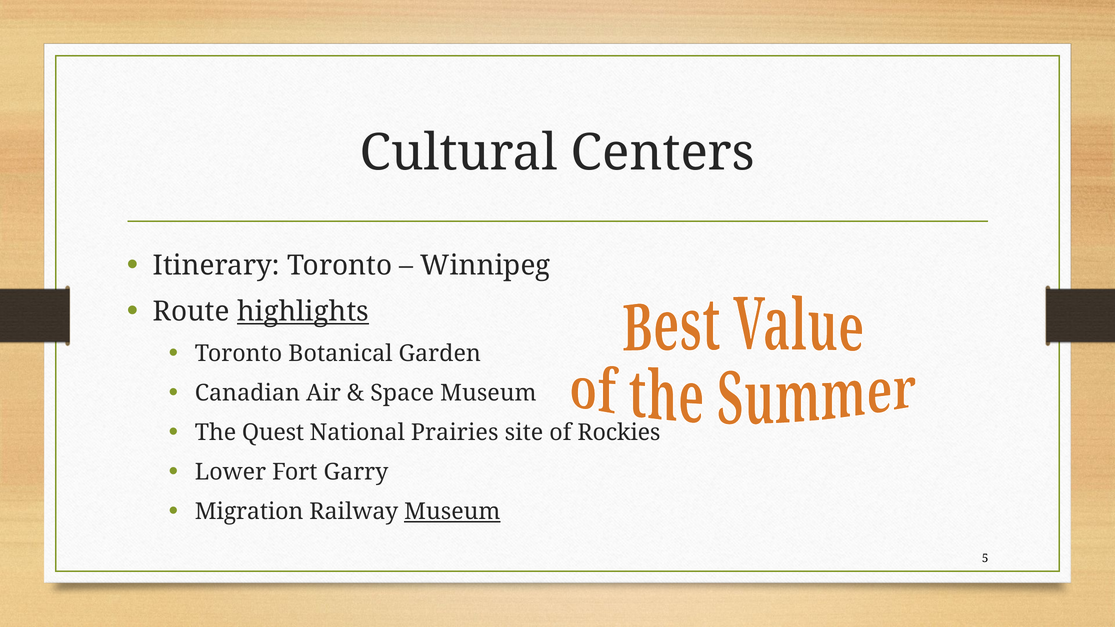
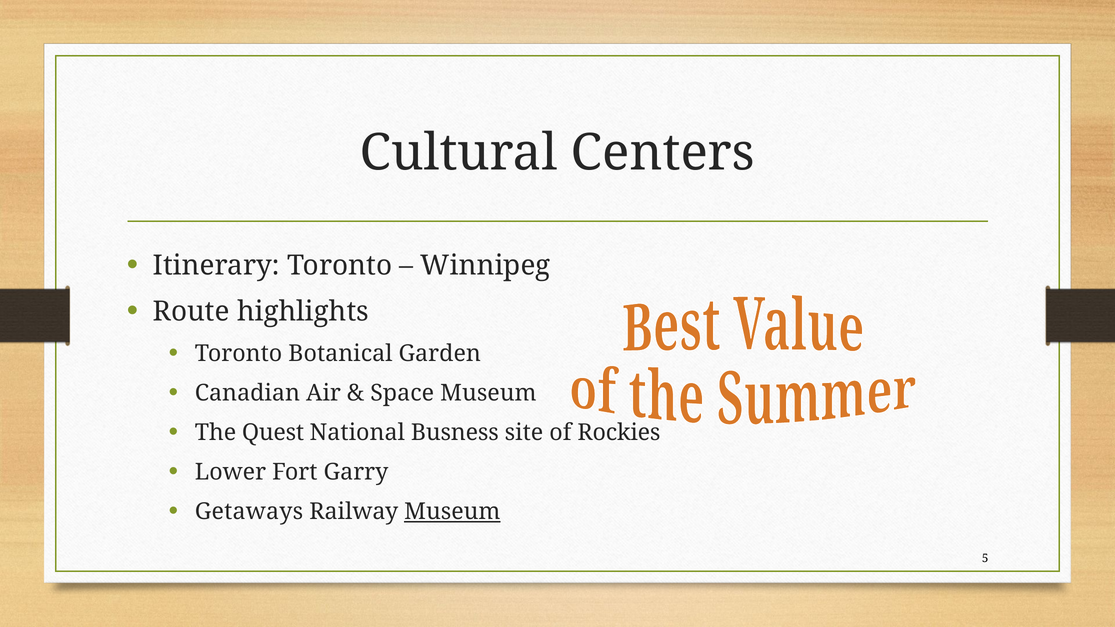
highlights underline: present -> none (303, 312)
Prairies: Prairies -> Busness (455, 433)
Migration: Migration -> Getaways (249, 512)
